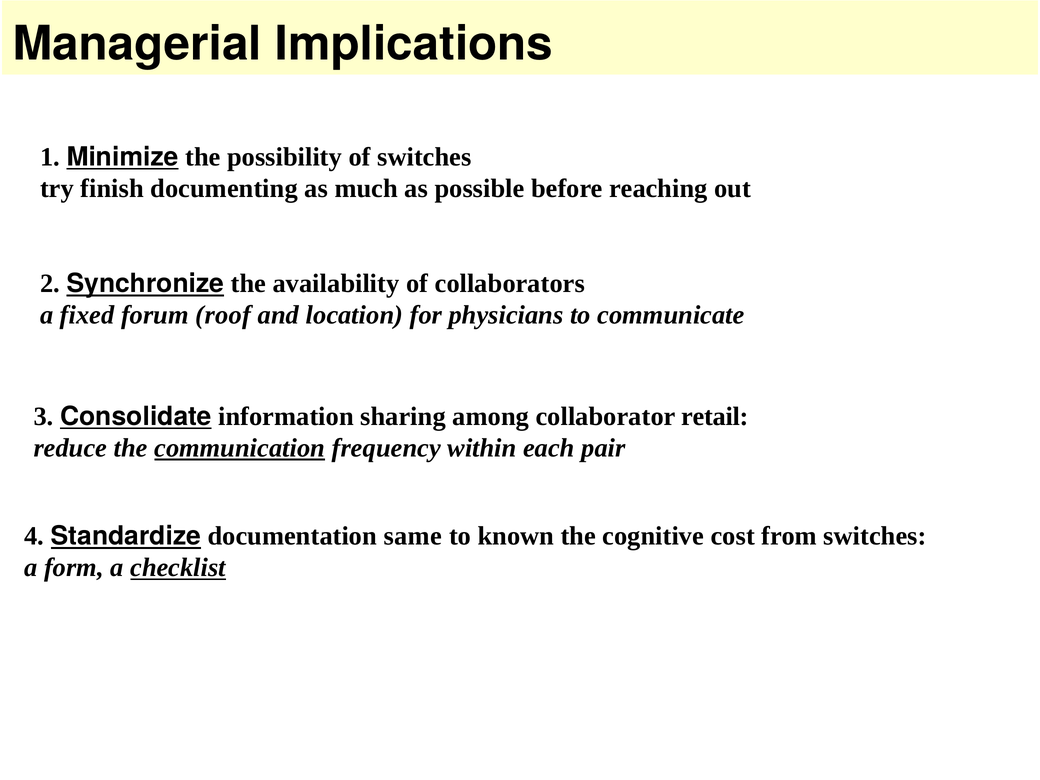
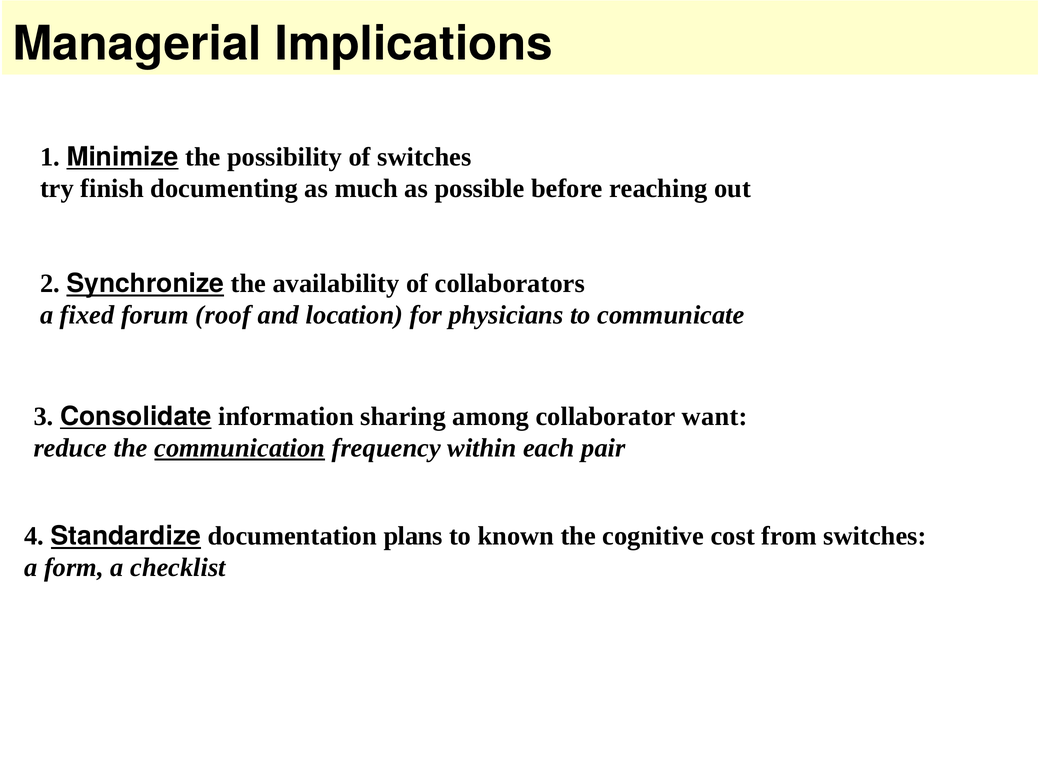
retail: retail -> want (715, 416)
same: same -> plans (413, 536)
checklist underline: present -> none (178, 568)
